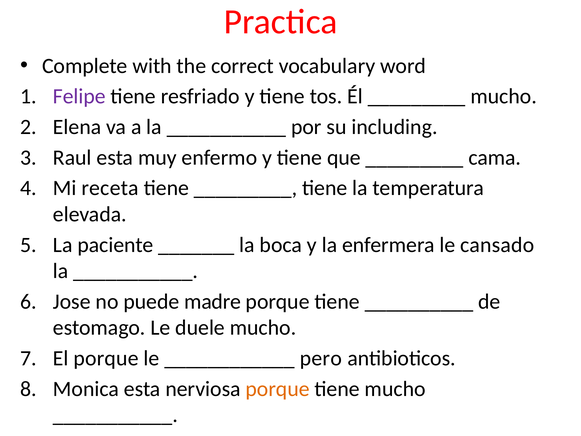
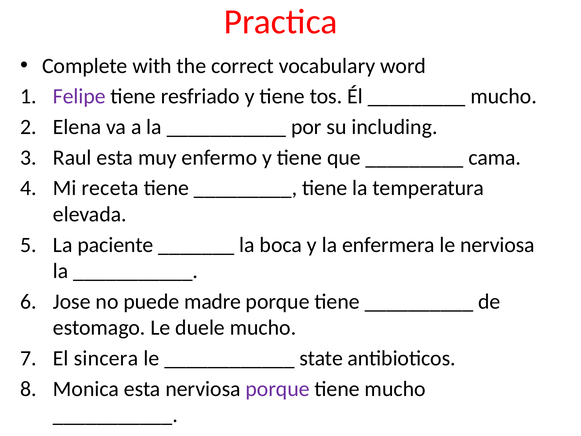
le cansado: cansado -> nerviosa (497, 245)
El porque: porque -> sincera (106, 358)
pero: pero -> state (321, 358)
porque colour: orange -> purple (278, 389)
